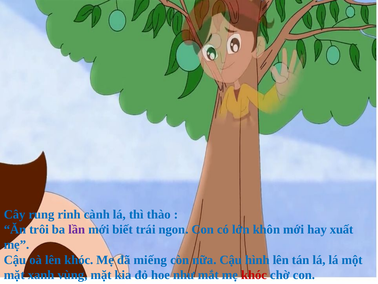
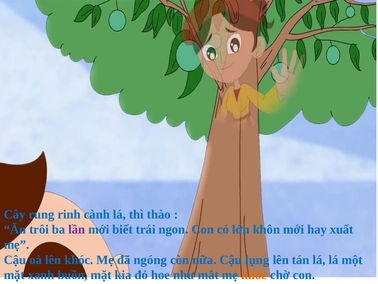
miếng: miếng -> ngóng (150, 259)
hình: hình -> lụng (257, 259)
vùng: vùng -> buồn (73, 275)
khóc colour: red -> orange (254, 275)
